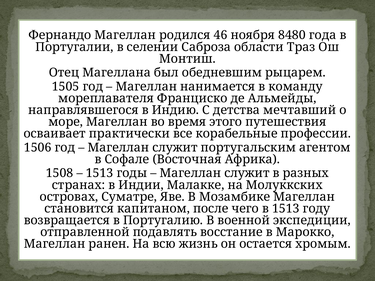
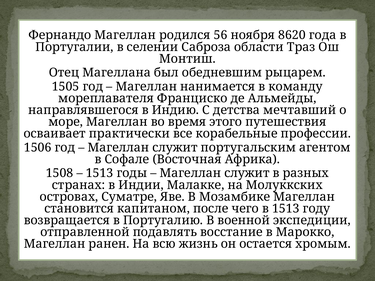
46: 46 -> 56 (221, 35)
8480: 8480 -> 8620 (292, 35)
